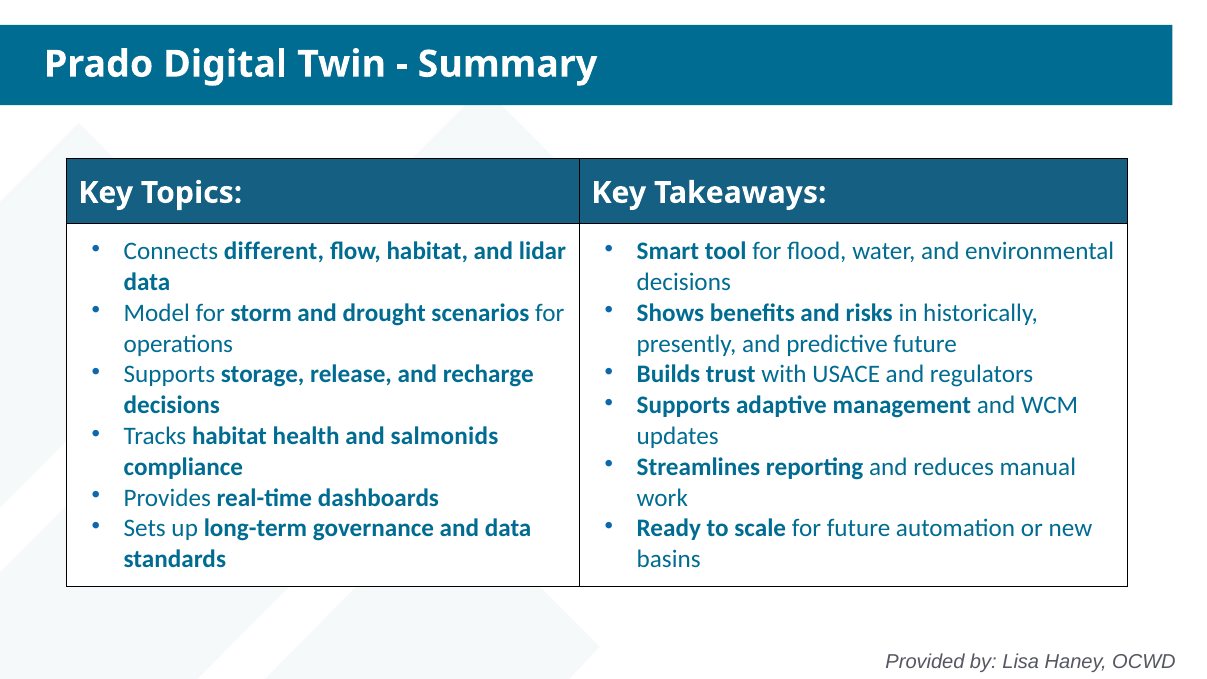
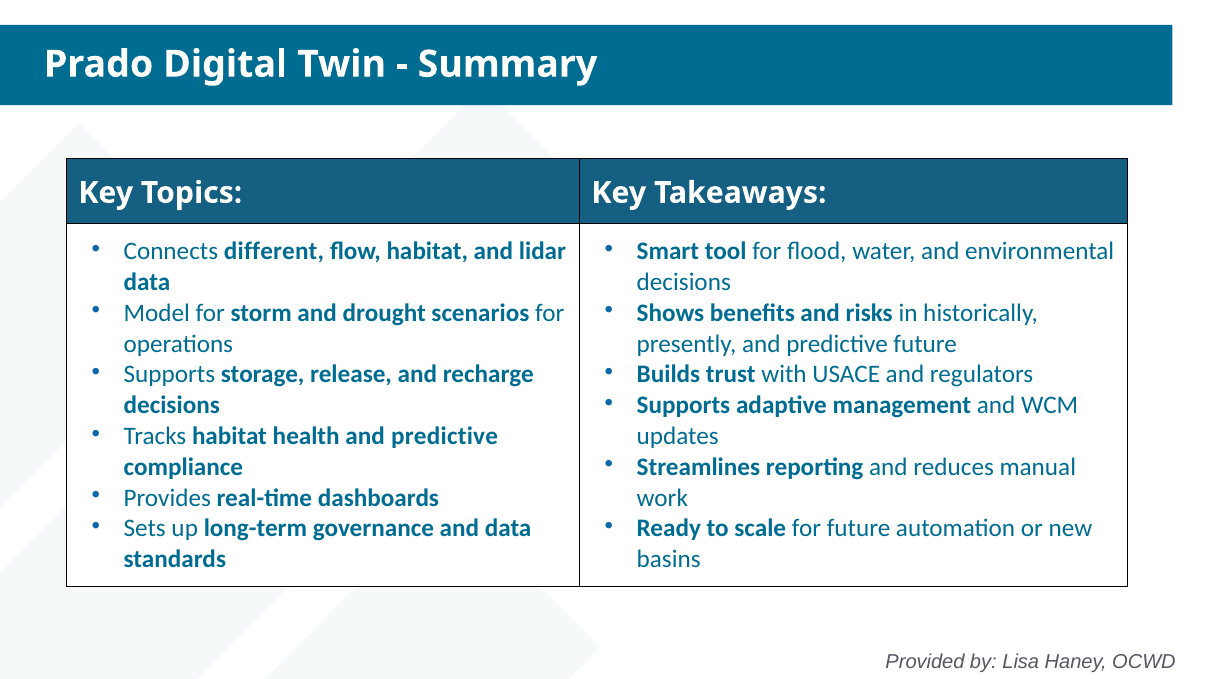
health and salmonids: salmonids -> predictive (445, 436)
